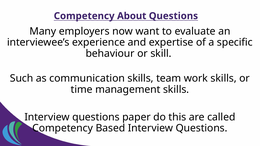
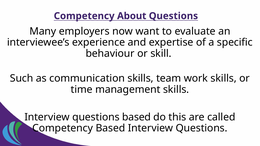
questions paper: paper -> based (137, 117)
